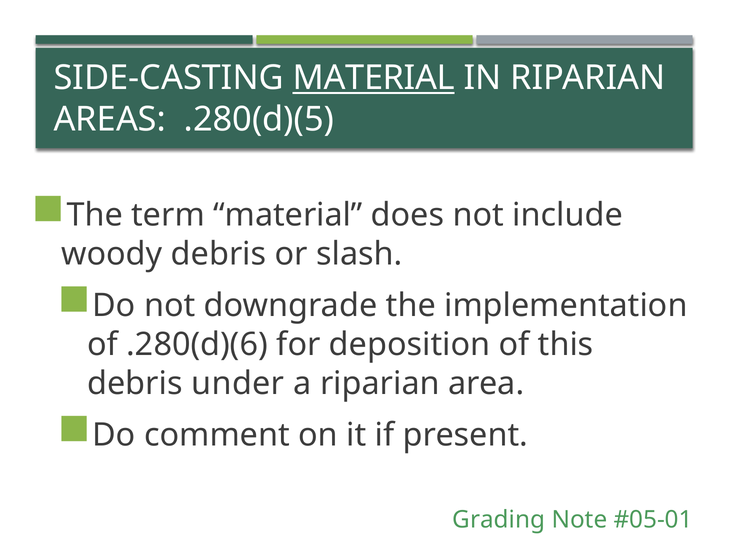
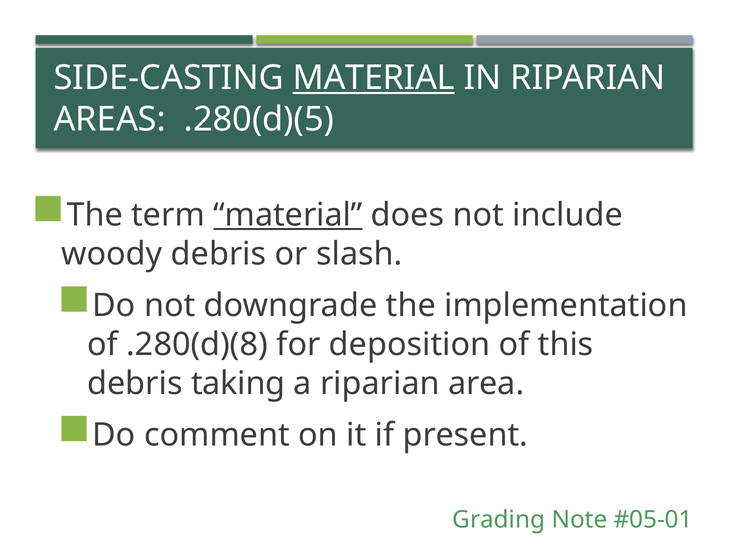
material underline: none -> present (288, 215)
.280(d)(6: .280(d)(6 -> .280(d)(8 (197, 344)
under: under -> taking (238, 383)
